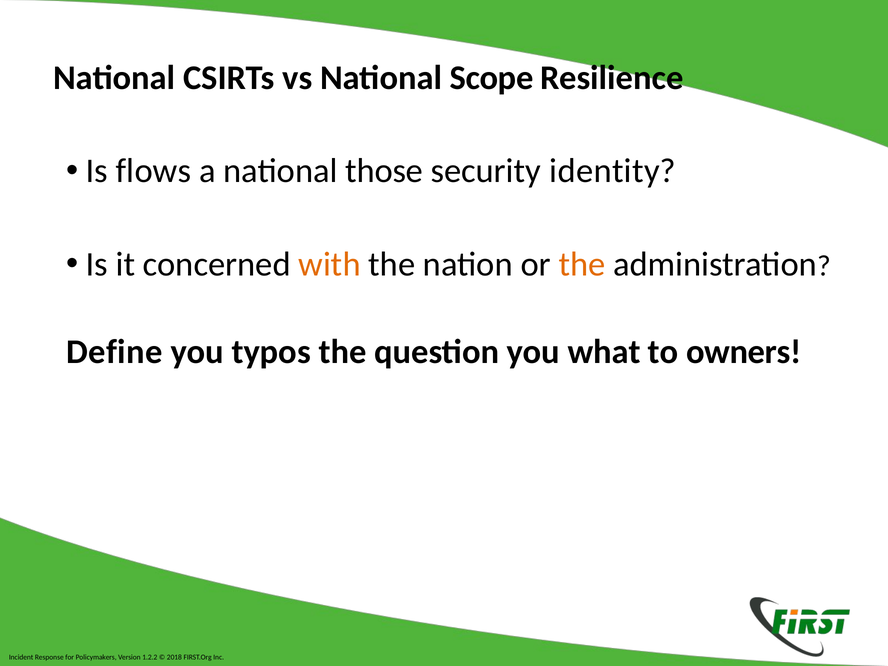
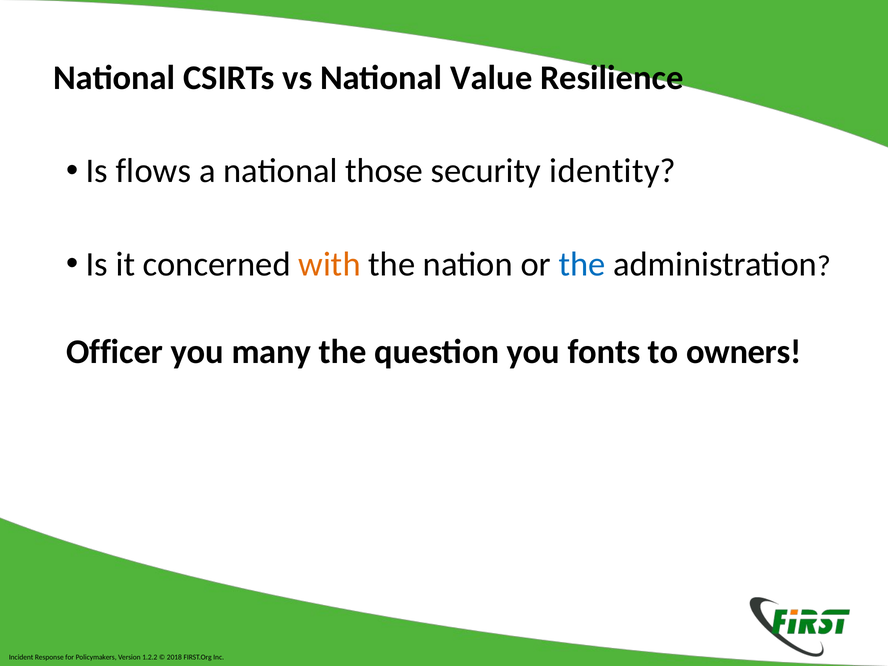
Scope: Scope -> Value (491, 78)
the colour: orange -> blue (582, 264)
Define: Define -> Officer (115, 352)
typos: typos -> many (271, 352)
what: what -> fonts (604, 352)
